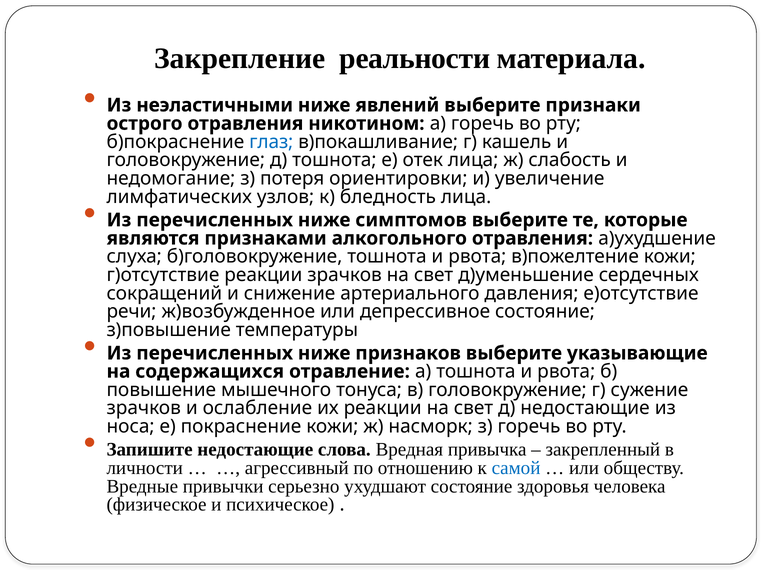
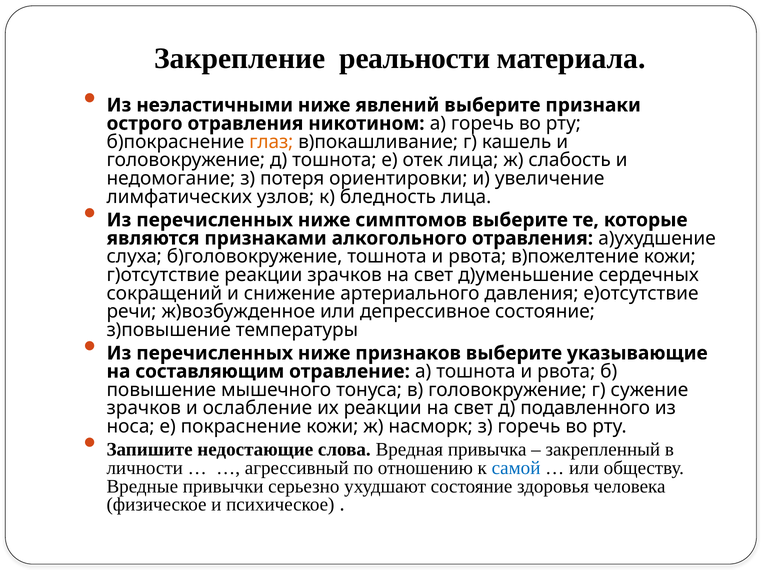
глаз colour: blue -> orange (271, 142)
содержащихся: содержащихся -> составляющим (210, 371)
д недостающие: недостающие -> подавленного (585, 408)
